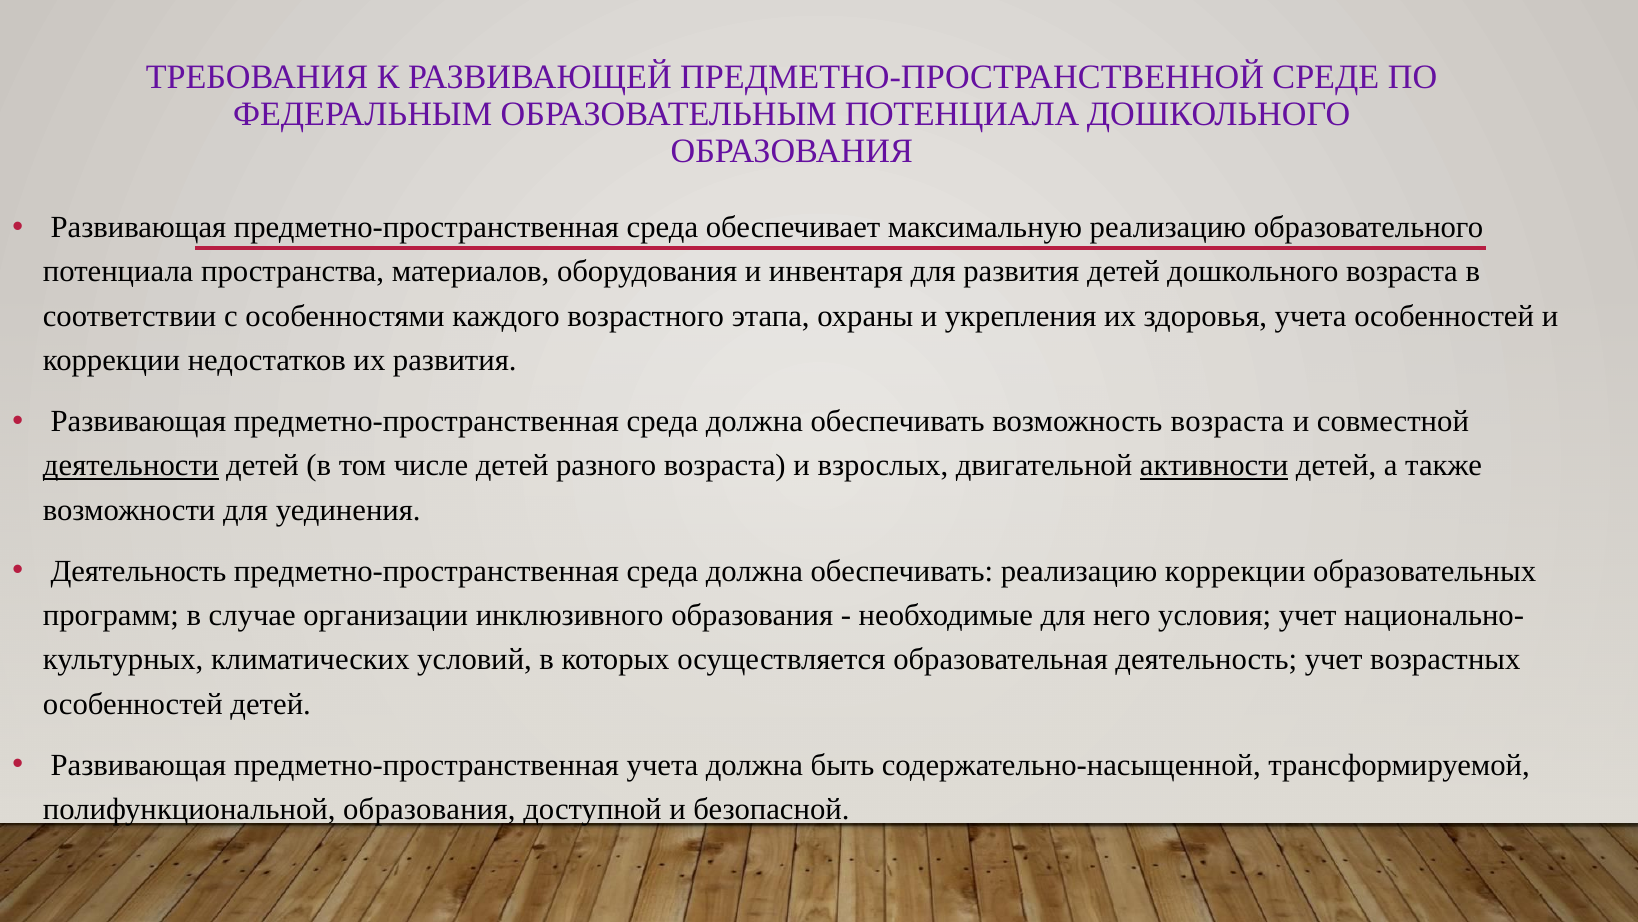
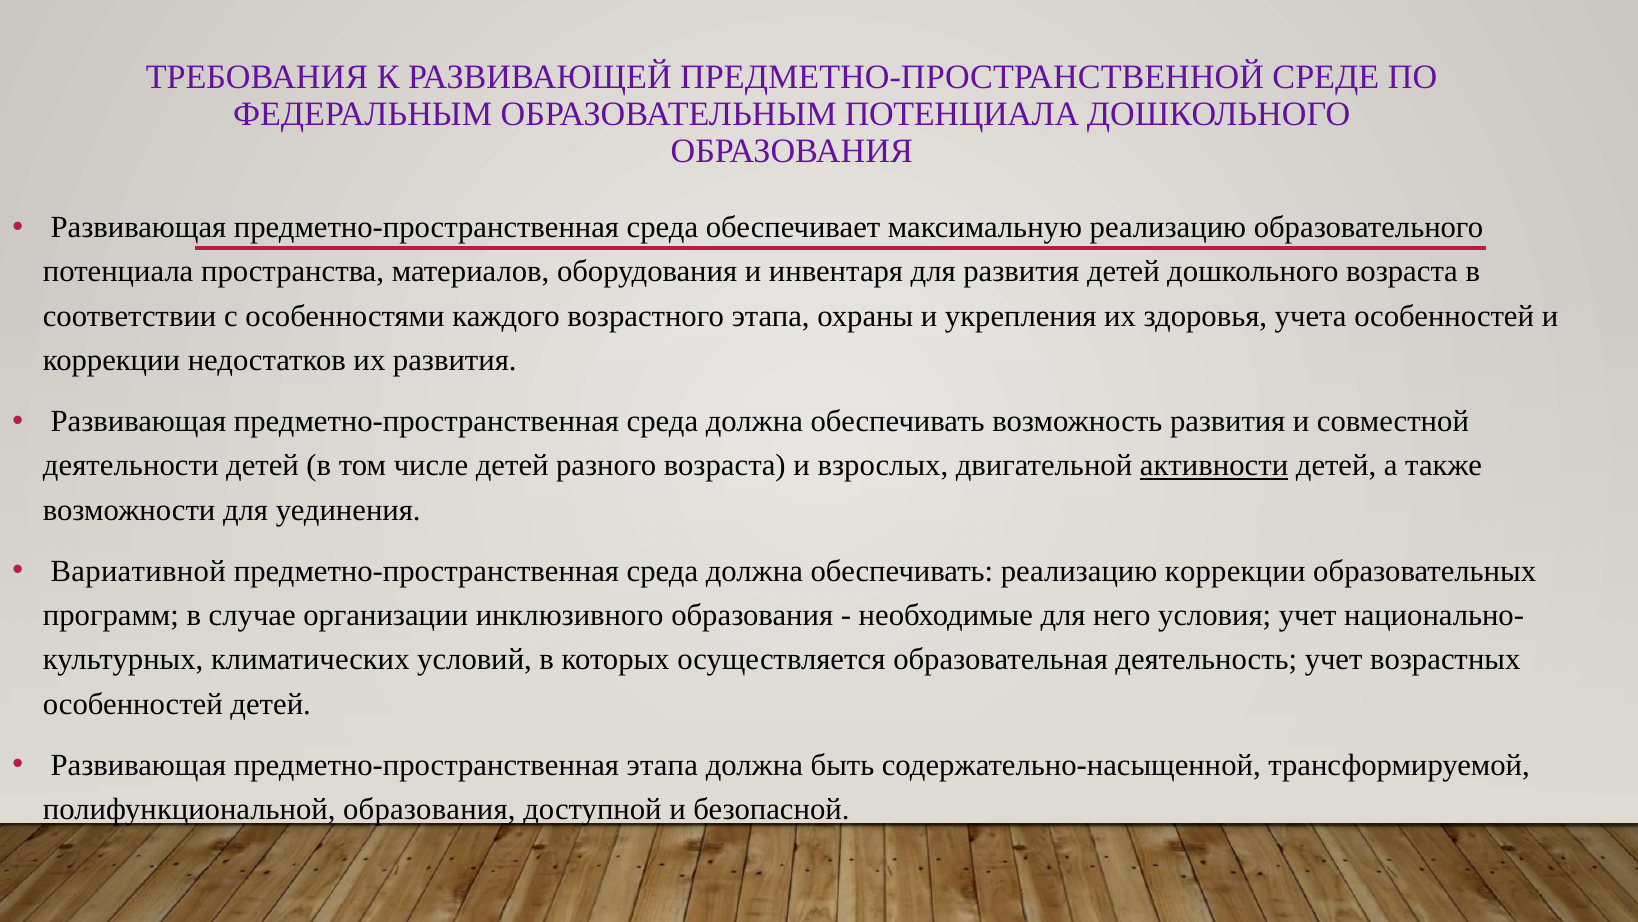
возможность возраста: возраста -> развития (1228, 421)
деятельности underline: present -> none (131, 465)
Деятельность: Деятельность -> Вариативной (138, 571)
предметно-пространственная учета: учета -> этапа (662, 765)
